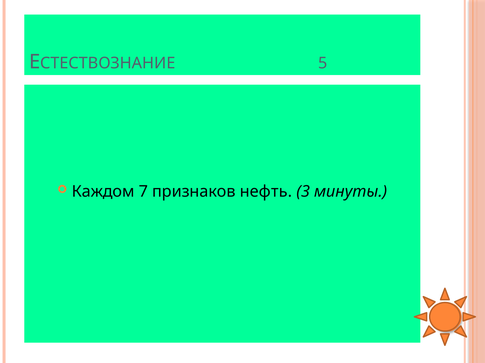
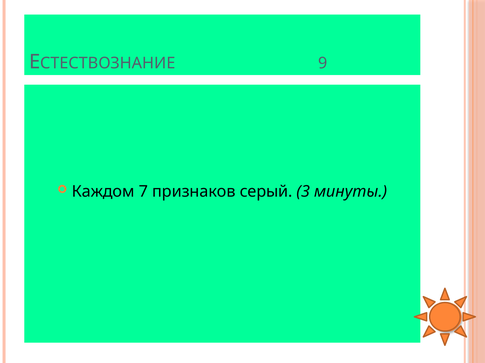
5: 5 -> 9 (323, 63)
нефть: нефть -> серый (266, 192)
